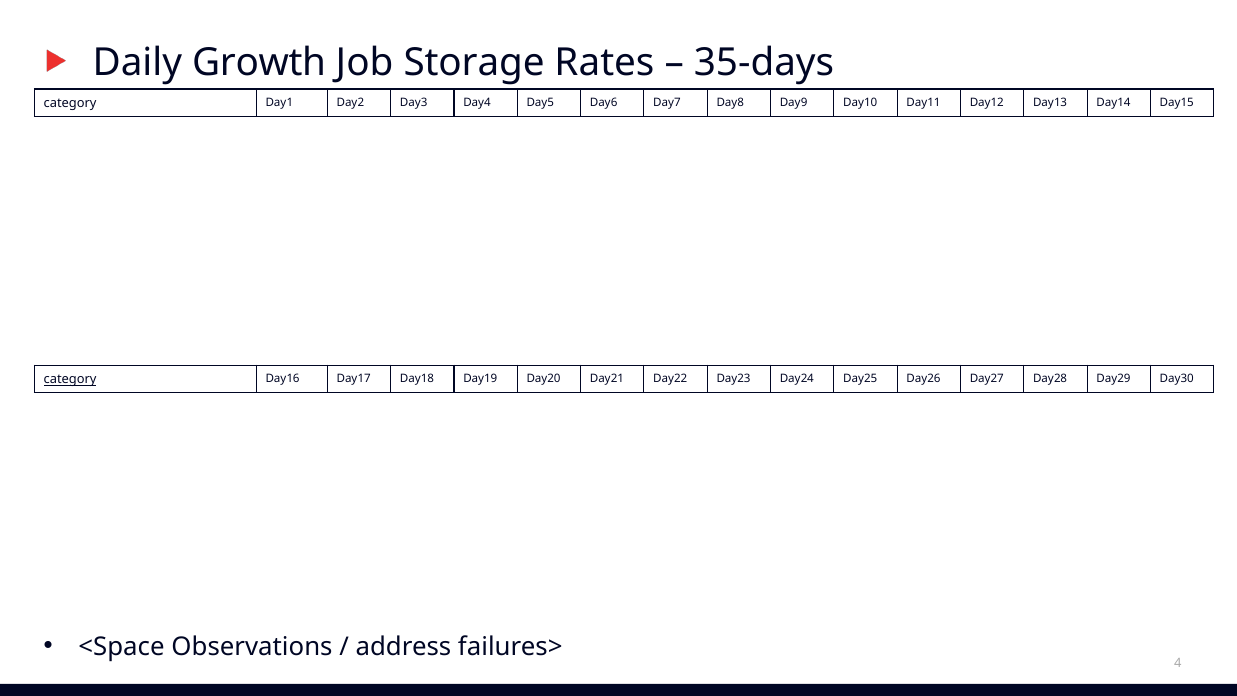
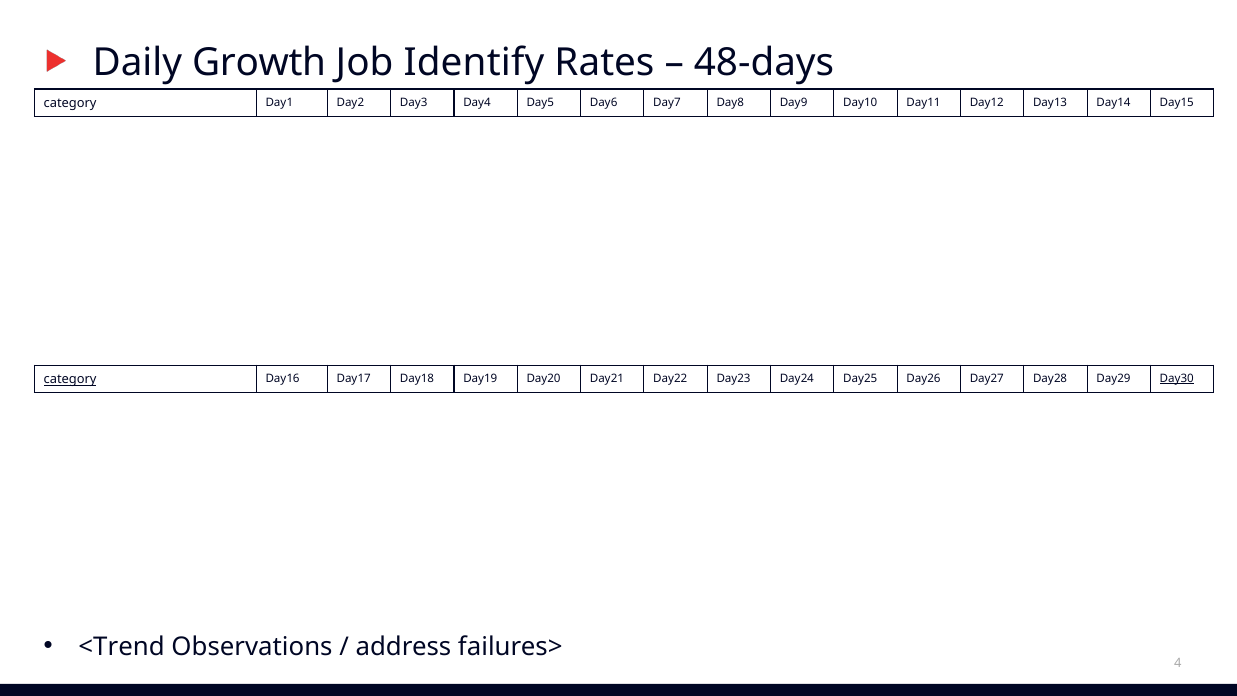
Storage: Storage -> Identify (474, 63)
35-days: 35-days -> 48-days (764, 63)
Day30 underline: none -> present (1177, 378)
<Space: <Space -> <Trend (122, 647)
